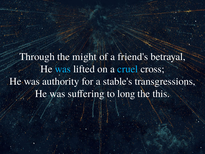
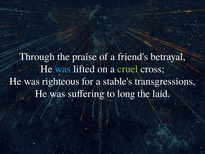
might: might -> praise (85, 57)
cruel colour: light blue -> light green (128, 69)
authority: authority -> righteous (61, 81)
this: this -> laid (161, 93)
